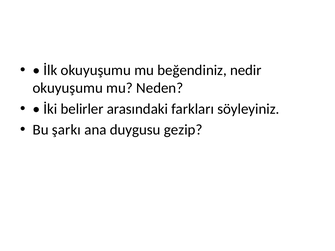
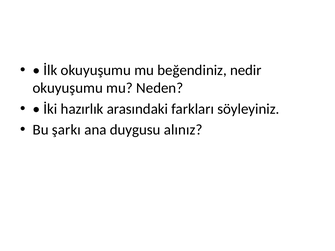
belirler: belirler -> hazırlık (82, 109)
gezip: gezip -> alınız (183, 130)
